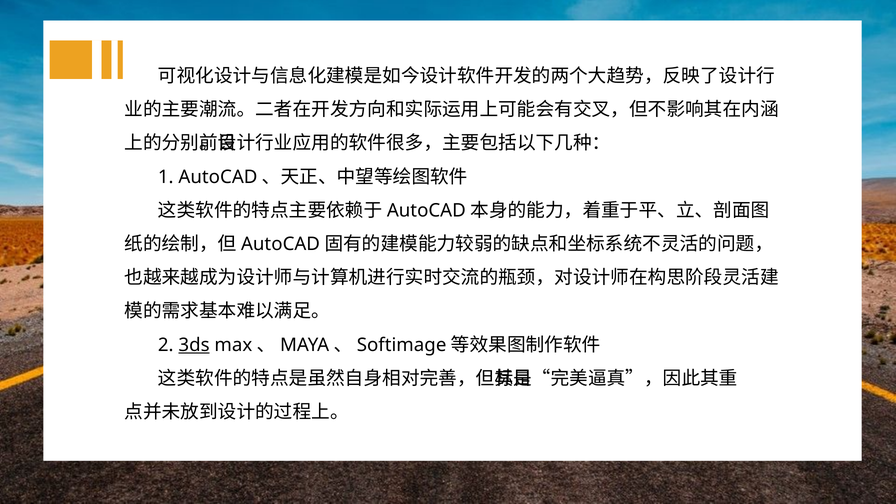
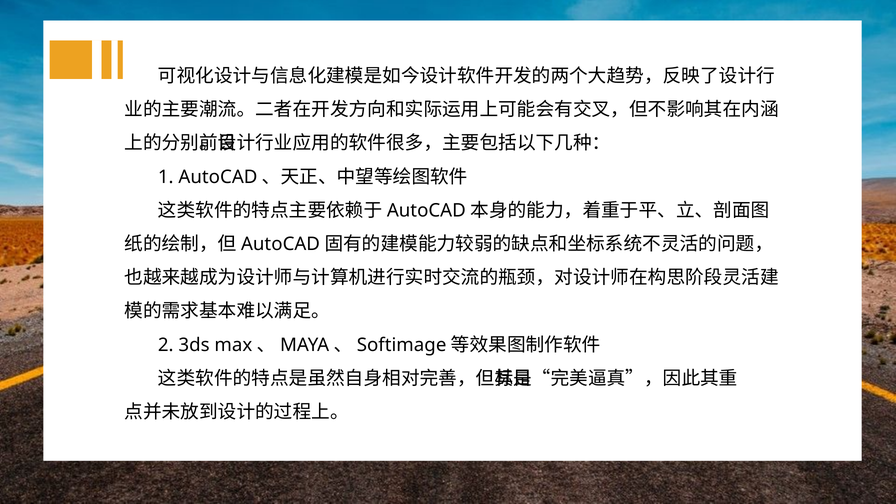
3ds underline: present -> none (194, 345)
